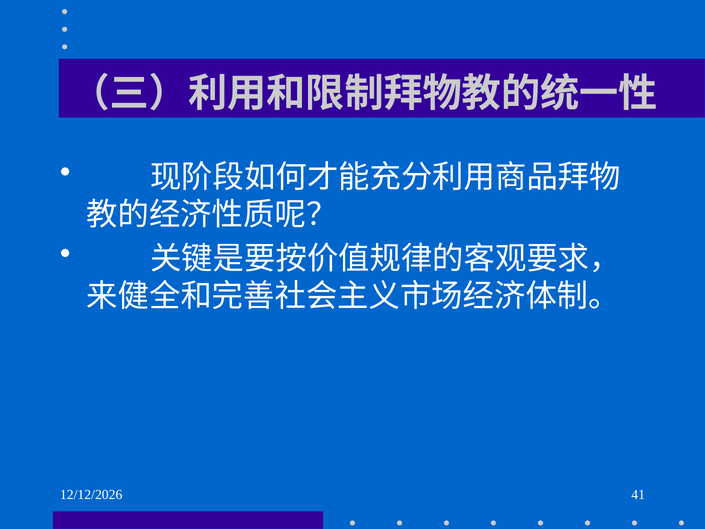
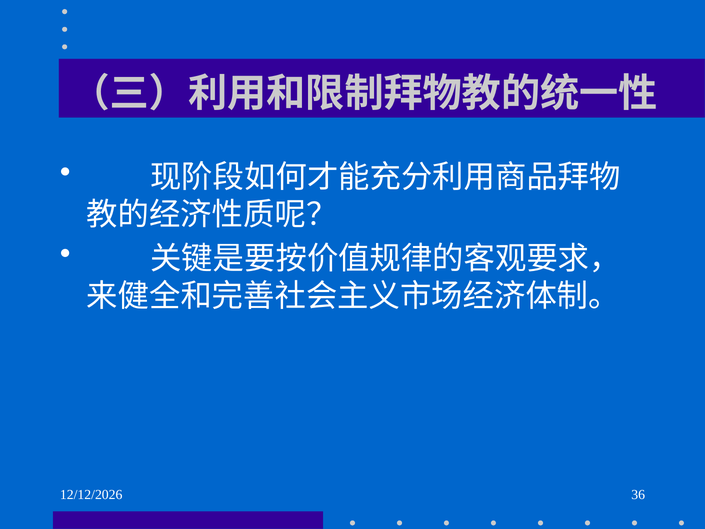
41: 41 -> 36 (638, 494)
